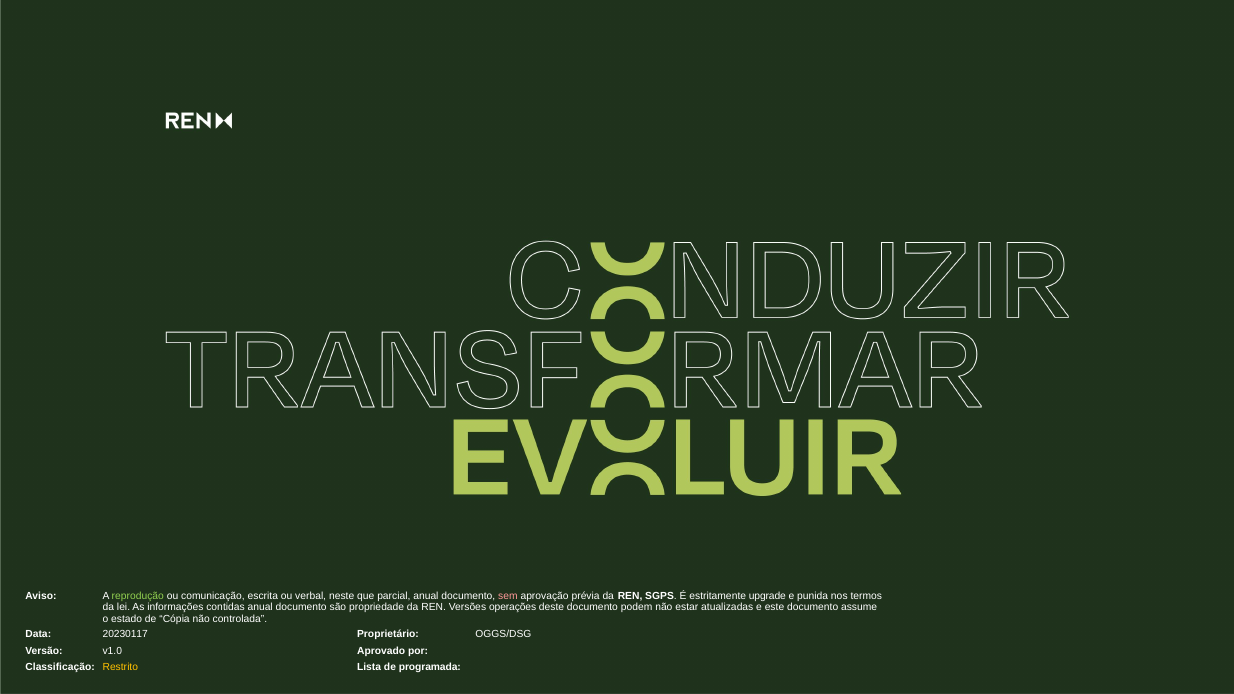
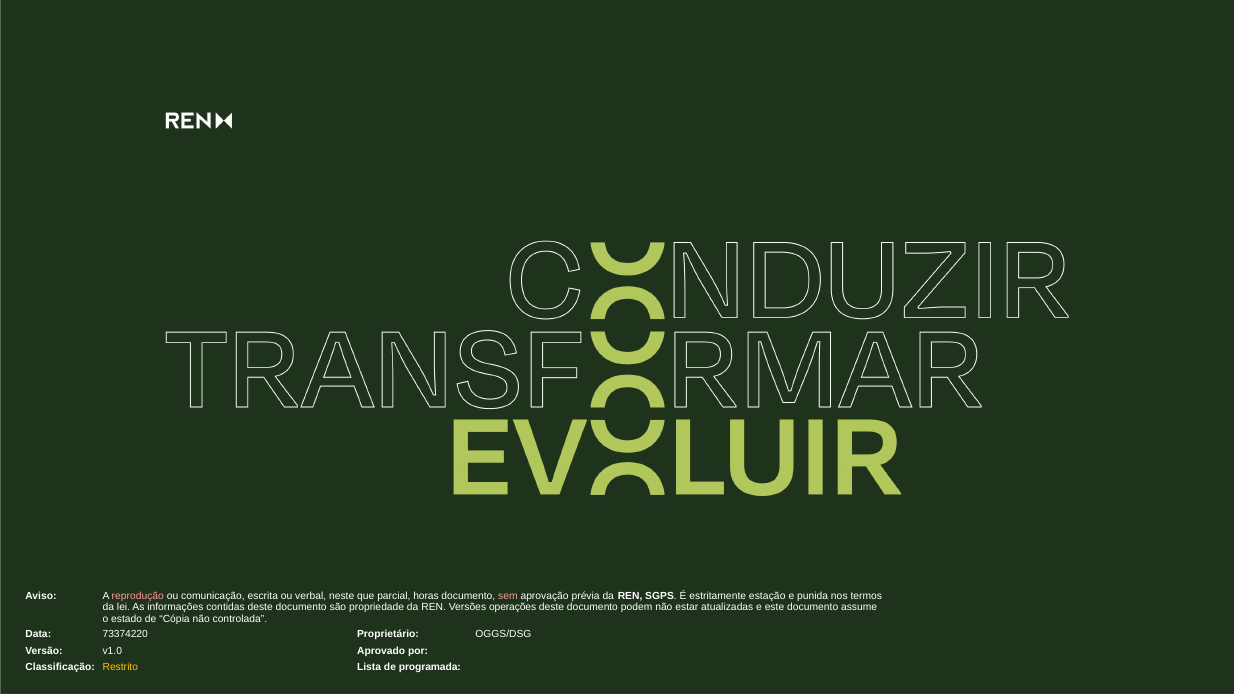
reprodução colour: light green -> pink (138, 596)
parcial anual: anual -> horas (426, 596)
upgrade: upgrade -> estação (767, 596)
contidas anual: anual -> deste (260, 608)
20230117: 20230117 -> 73374220 (125, 634)
